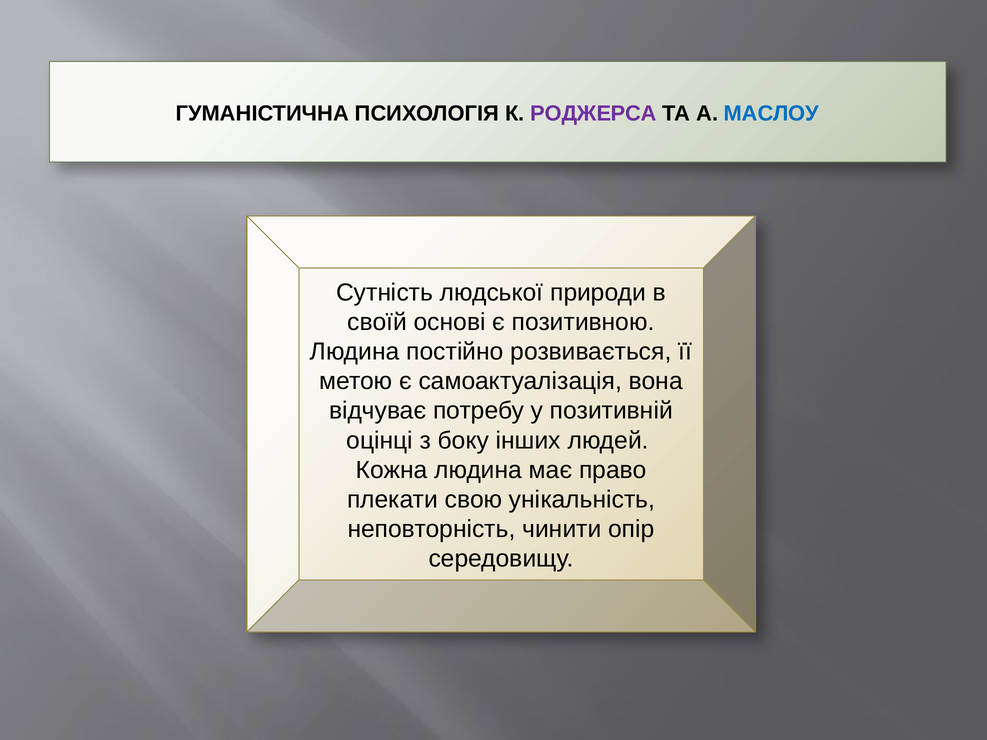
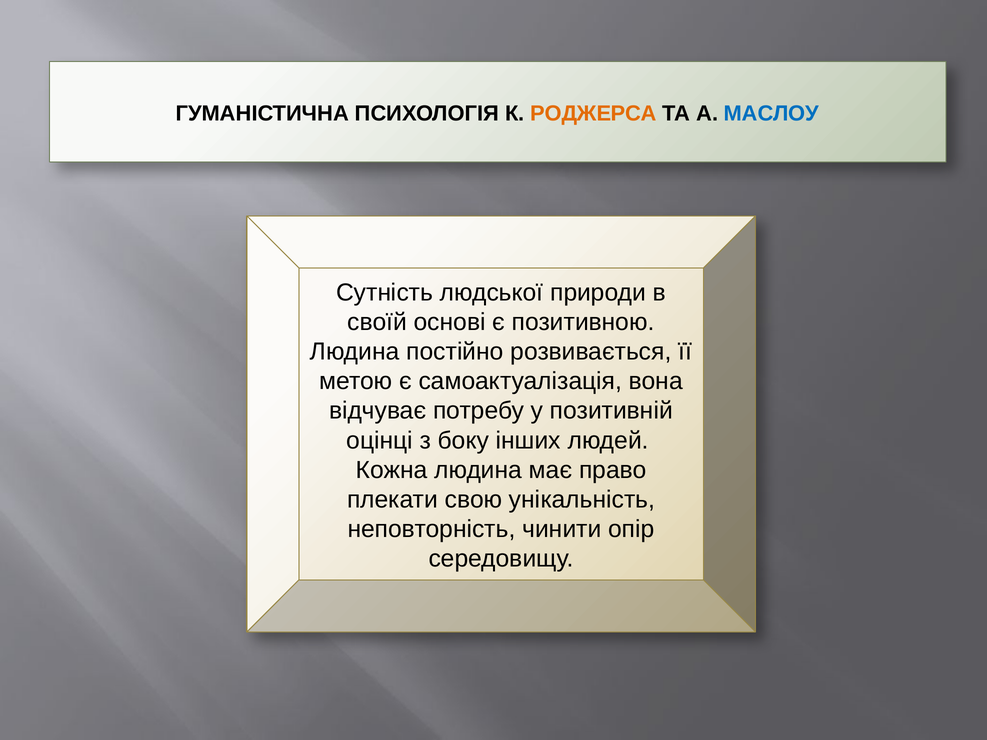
РОДЖЕРСА colour: purple -> orange (594, 113)
